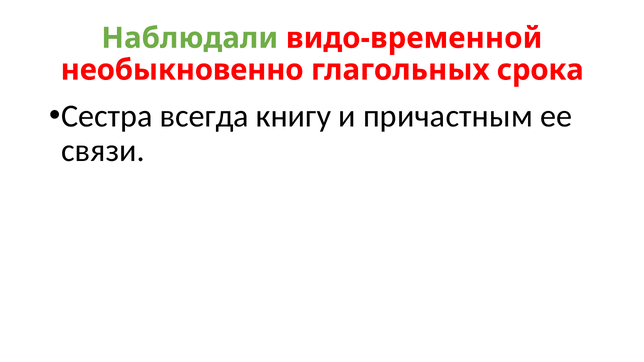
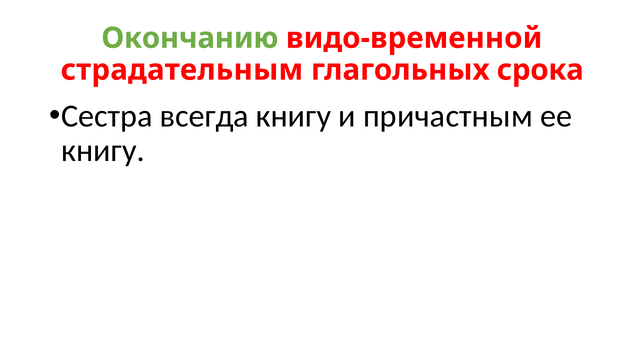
Наблюдали: Наблюдали -> Окончанию (190, 38)
необыкновенно: необыкновенно -> страдательным (182, 70)
связи: связи -> книгу (103, 151)
